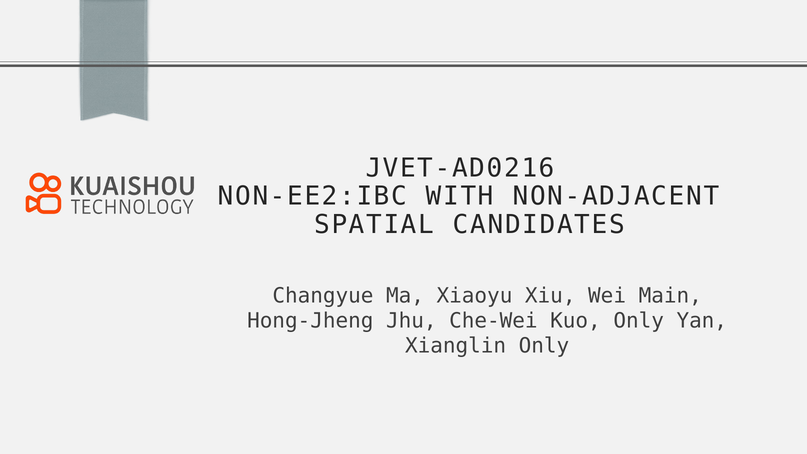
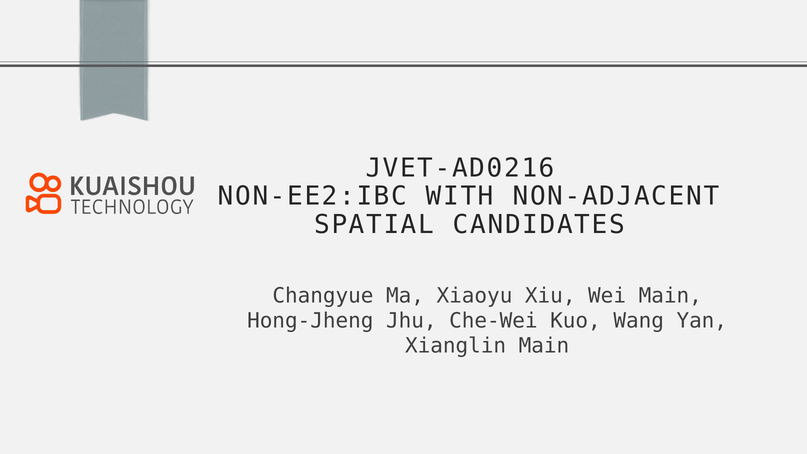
Kuo Only: Only -> Wang (639, 321)
Xianglin Only: Only -> Main (544, 346)
